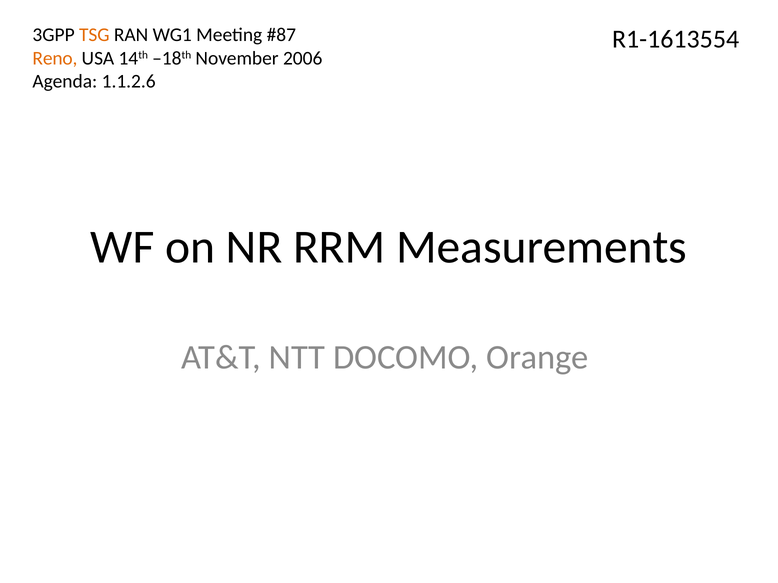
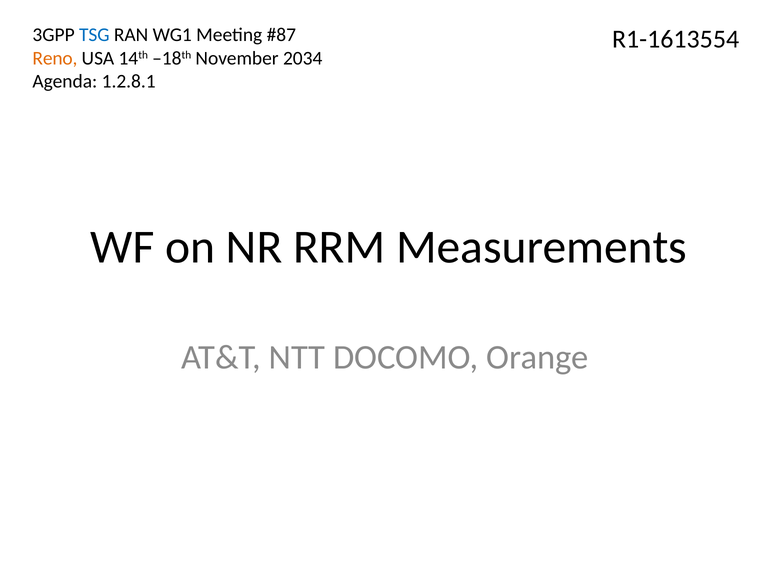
TSG colour: orange -> blue (94, 35)
2006: 2006 -> 2034 (303, 58)
1.1.2.6: 1.1.2.6 -> 1.2.8.1 (129, 82)
